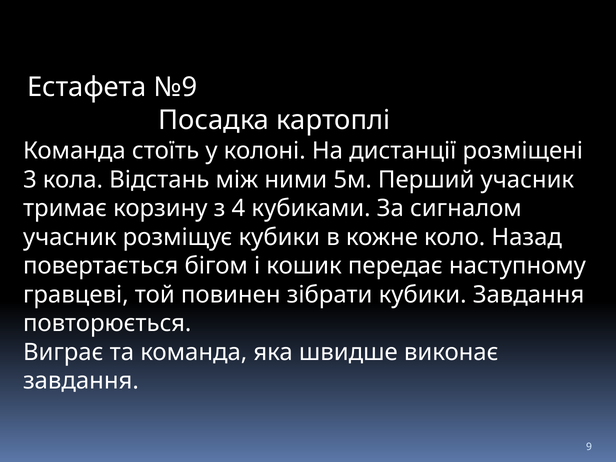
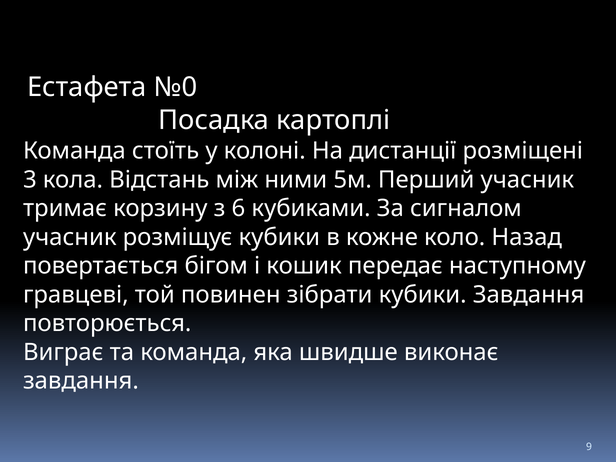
№9: №9 -> №0 (176, 87)
4: 4 -> 6 (238, 208)
